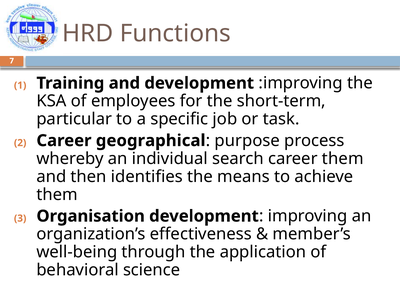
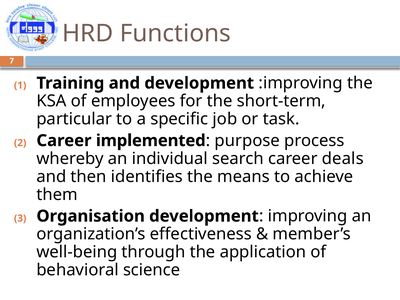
geographical: geographical -> implemented (151, 141)
career them: them -> deals (343, 159)
